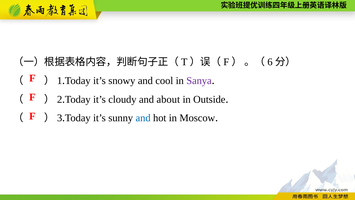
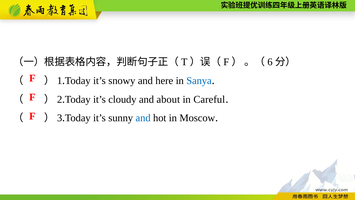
cool: cool -> here (164, 81)
Sanya colour: purple -> blue (199, 81)
Outside: Outside -> Careful (209, 99)
